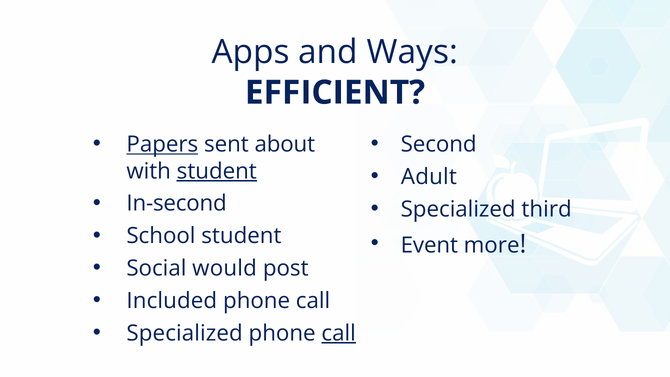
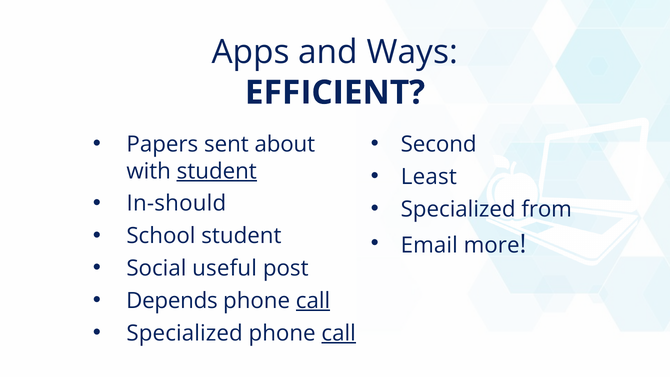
Papers underline: present -> none (162, 144)
Adult: Adult -> Least (429, 177)
In-second: In-second -> In-should (176, 203)
third: third -> from (547, 209)
Event: Event -> Email (429, 245)
would: would -> useful (225, 268)
Included: Included -> Depends (172, 301)
call underline: none -> present (313, 301)
